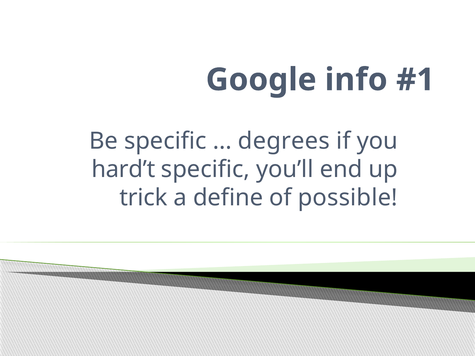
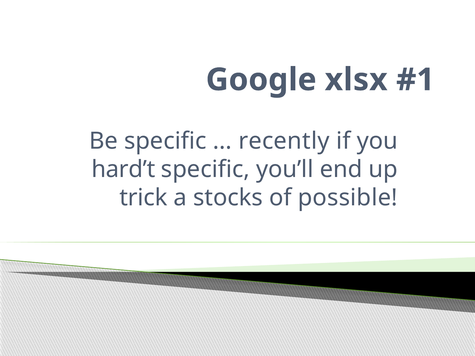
info: info -> xlsx (356, 80)
degrees: degrees -> recently (284, 141)
define: define -> stocks (228, 198)
